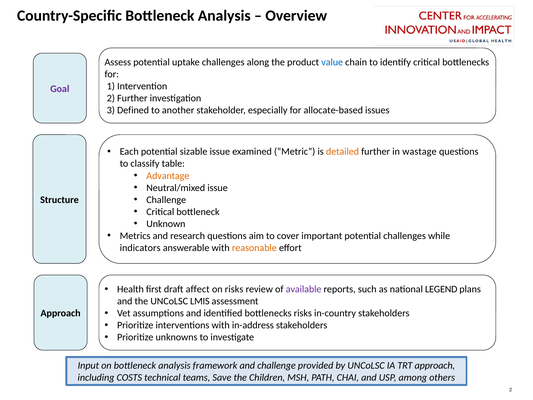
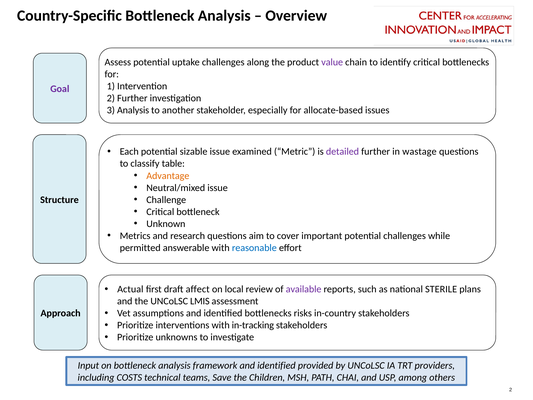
value colour: blue -> purple (332, 62)
3 Defined: Defined -> Analysis (133, 110)
detailed colour: orange -> purple (342, 152)
indicators: indicators -> permitted (140, 248)
reasonable colour: orange -> blue (254, 248)
Health: Health -> Actual (130, 289)
on risks: risks -> local (234, 289)
LEGEND: LEGEND -> STERILE (441, 289)
in-address: in-address -> in-tracking (253, 325)
framework and challenge: challenge -> identified (276, 365)
TRT approach: approach -> providers (435, 365)
